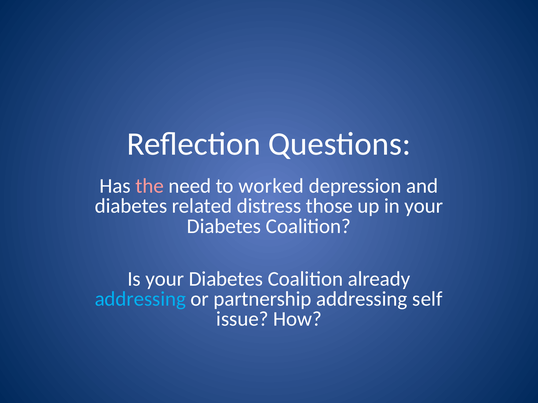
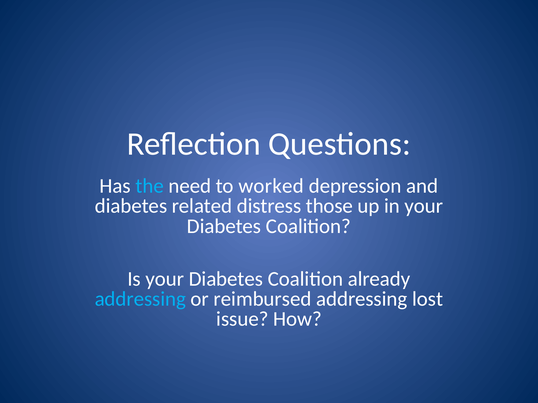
the colour: pink -> light blue (150, 186)
partnership: partnership -> reimbursed (263, 299)
self: self -> lost (428, 299)
